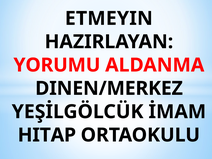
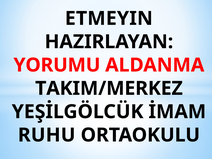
DINEN/MERKEZ: DINEN/MERKEZ -> TAKIM/MERKEZ (109, 88)
HITAP: HITAP -> RUHU (47, 135)
